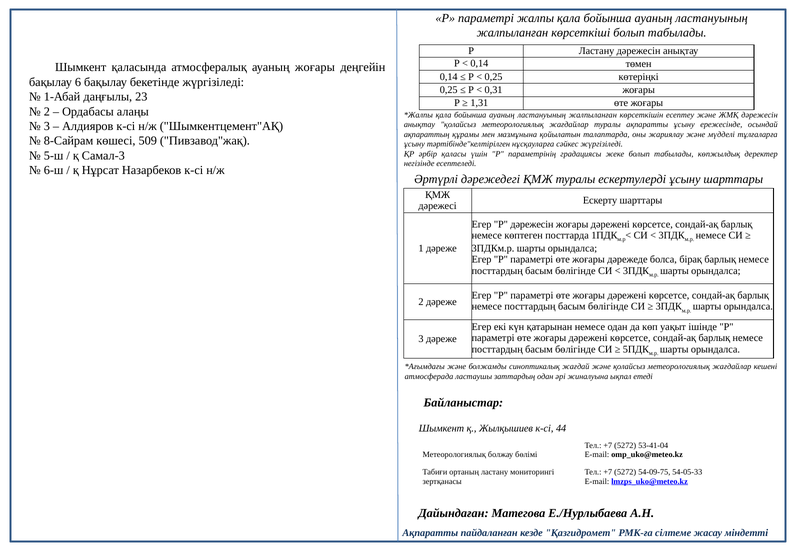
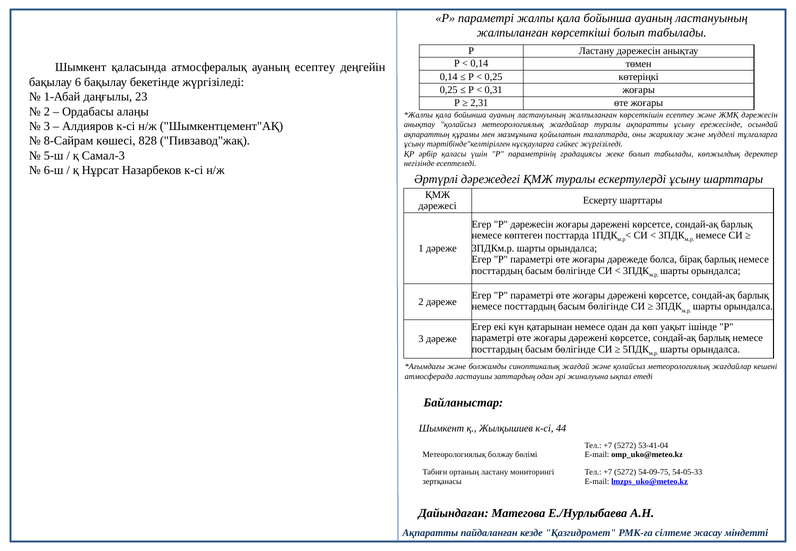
ауаның жоғары: жоғары -> есептеу (315, 67)
1,31: 1,31 -> 2,31 (479, 103)
509: 509 -> 828 (148, 141)
